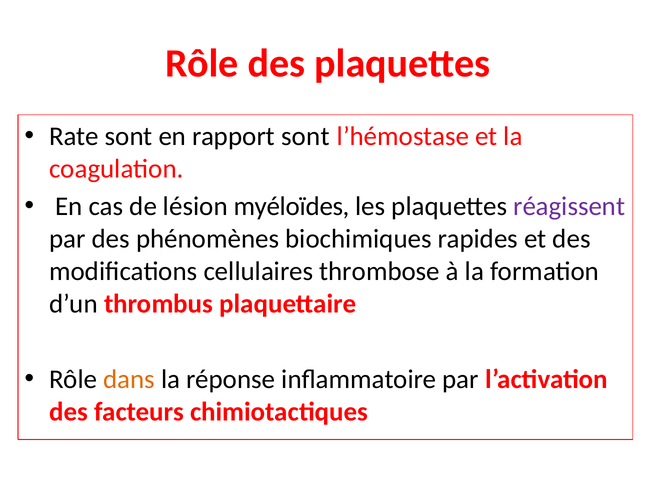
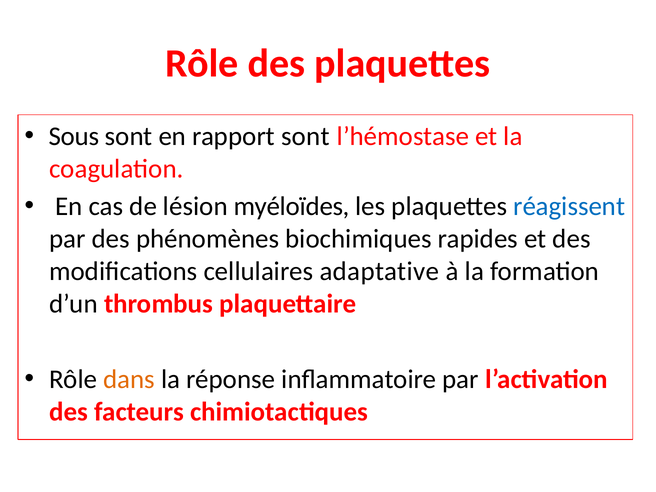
Rate: Rate -> Sous (74, 136)
réagissent colour: purple -> blue (569, 206)
thrombose: thrombose -> adaptative (379, 271)
